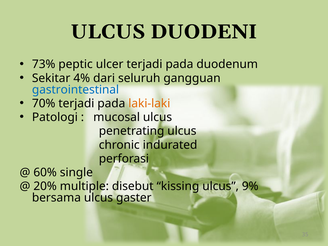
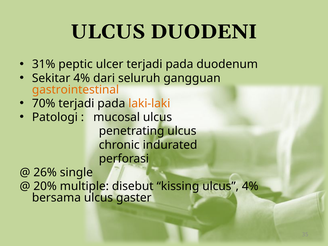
73%: 73% -> 31% (44, 64)
gastrointestinal colour: blue -> orange (76, 90)
60%: 60% -> 26% (45, 172)
ulcus 9%: 9% -> 4% (250, 186)
